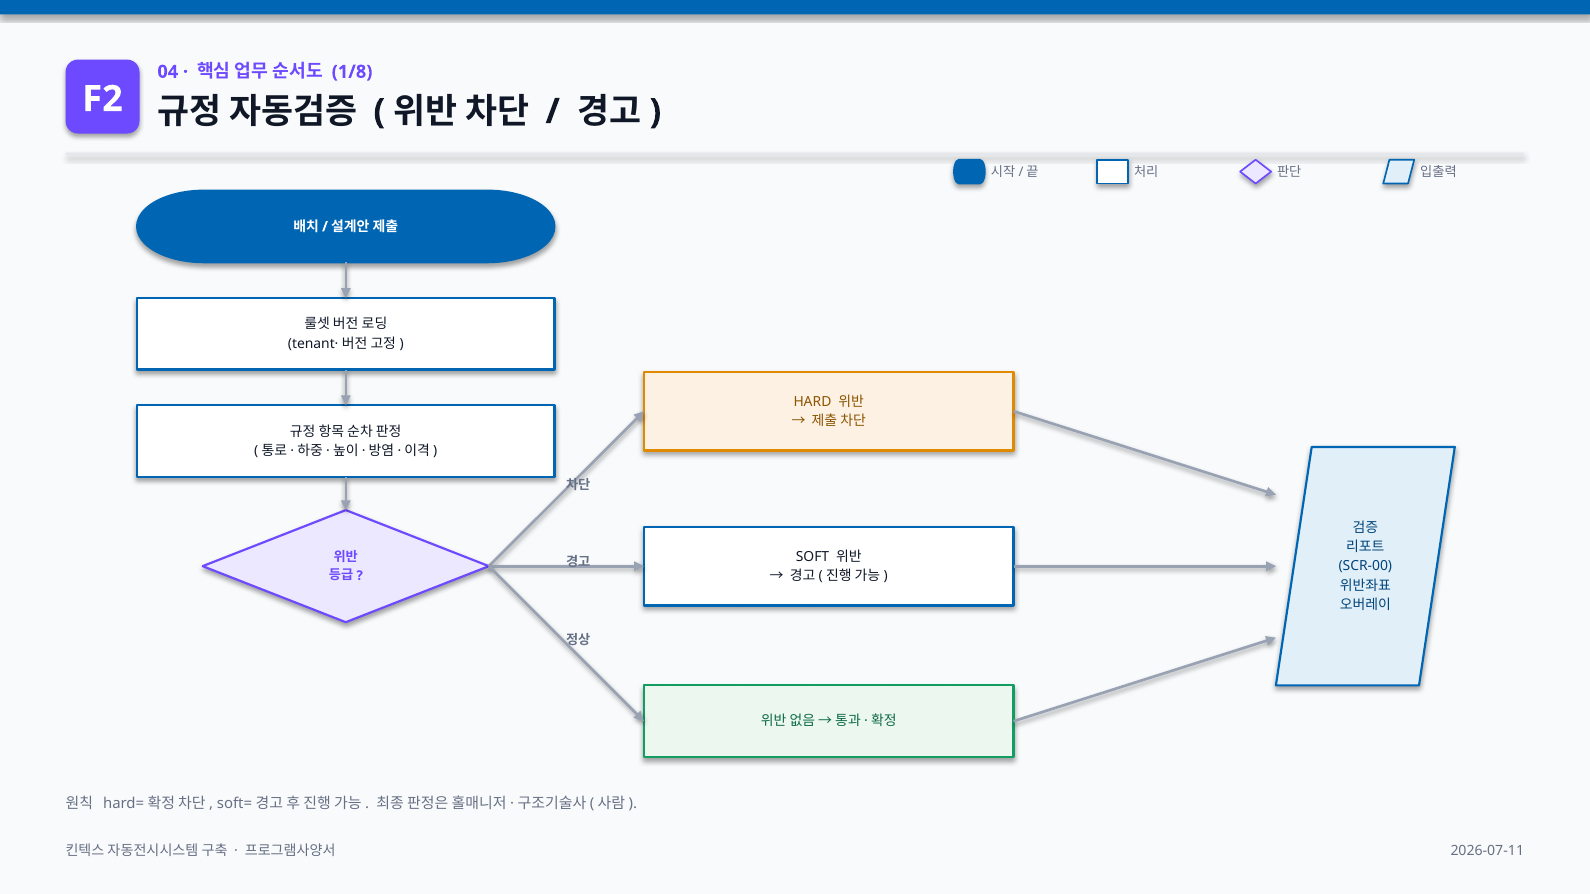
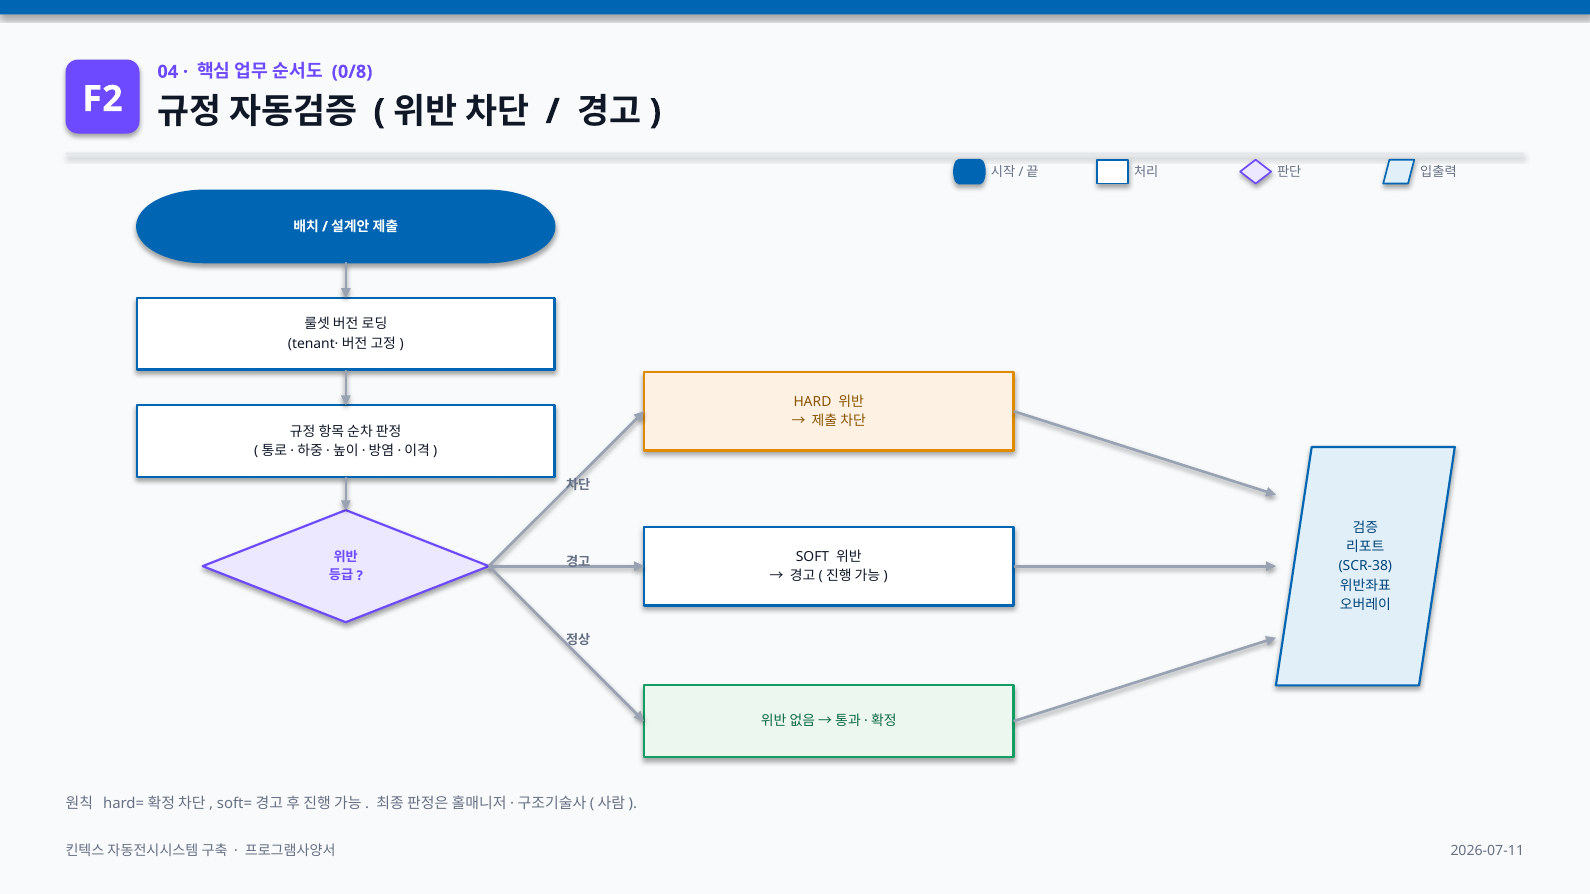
1/8: 1/8 -> 0/8 (352, 72)
SCR-00: SCR-00 -> SCR-38 (1365, 567)
